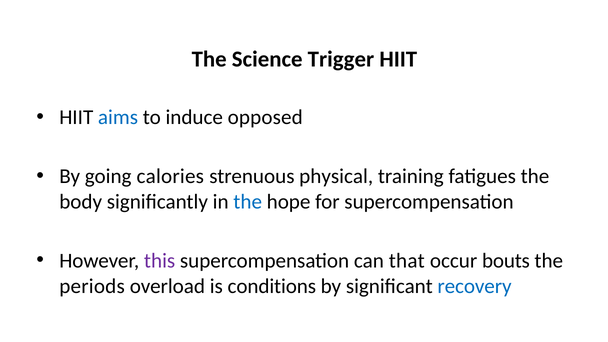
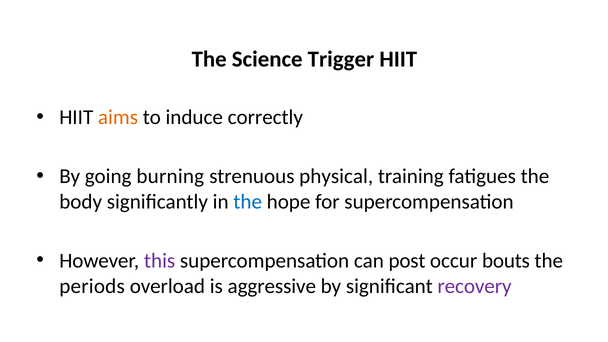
aims colour: blue -> orange (118, 117)
opposed: opposed -> correctly (265, 117)
calories: calories -> burning (170, 176)
that: that -> post (407, 261)
conditions: conditions -> aggressive (272, 286)
recovery colour: blue -> purple (474, 286)
